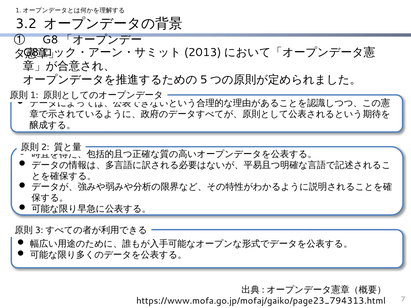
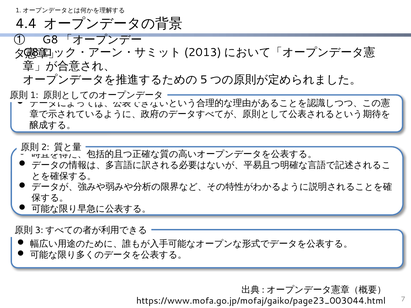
3.2: 3.2 -> 4.4 (26, 24)
https://www.mofa.go.jp/mofaj/gaiko/page23_794313.html: https://www.mofa.go.jp/mofaj/gaiko/page23_794313.html -> https://www.mofa.go.jp/mofaj/gaiko/page23_003044.html (261, 301)
